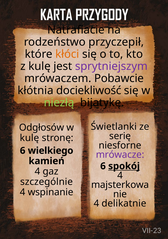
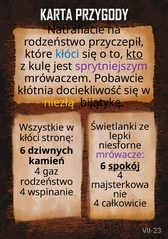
kłóci colour: orange -> blue (67, 54)
kto underline: none -> present (135, 54)
niezłą colour: light green -> yellow (59, 102)
Odgłosów: Odgłosów -> Wszystkie (41, 127)
serię: serię -> lepki (120, 136)
kulę: kulę -> kłóci (30, 138)
wielkiego: wielkiego -> dziwnych (50, 150)
szczególnie: szczególnie -> rodzeństwo (47, 181)
delikatnie: delikatnie -> całkowicie (124, 203)
